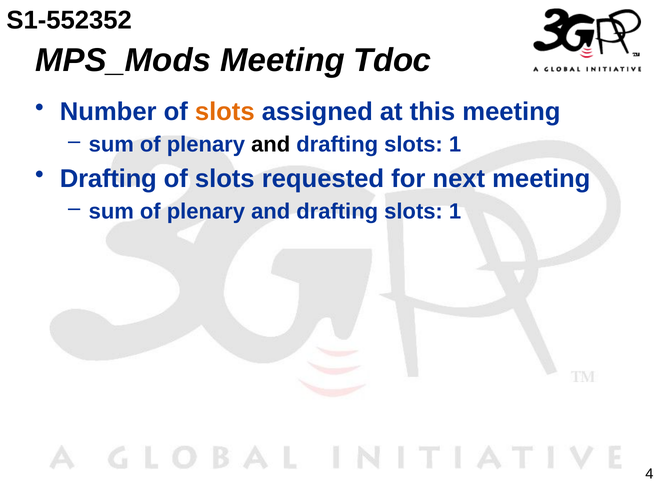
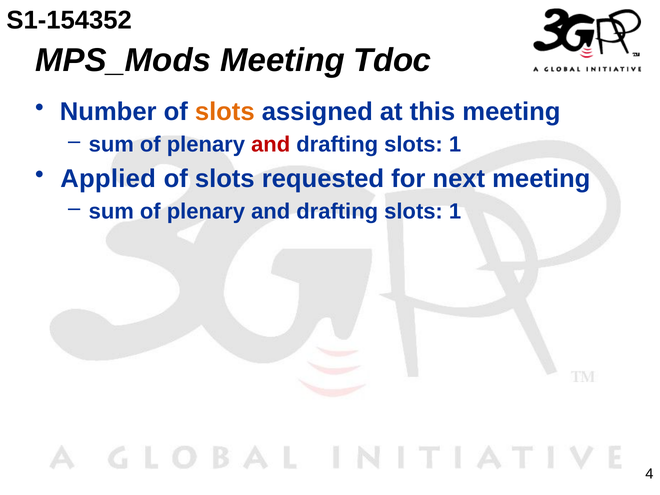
S1-552352: S1-552352 -> S1-154352 (69, 20)
and colour: black -> red (271, 145)
Drafting: Drafting -> Applied (108, 179)
